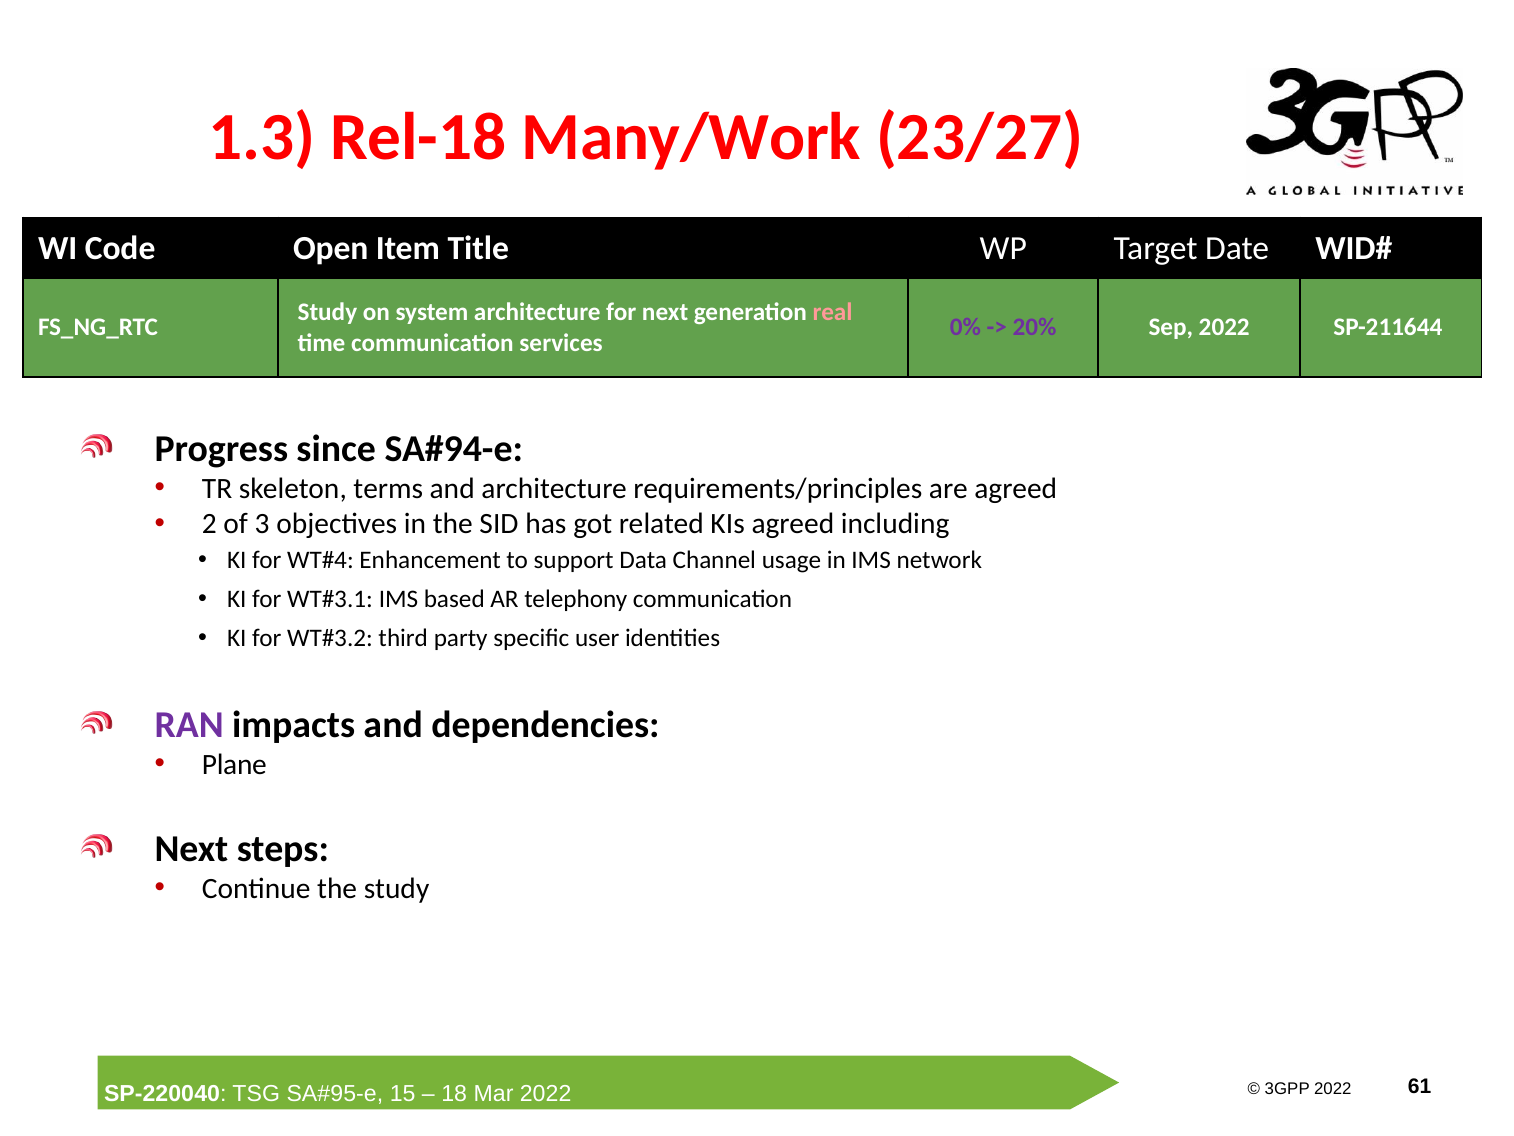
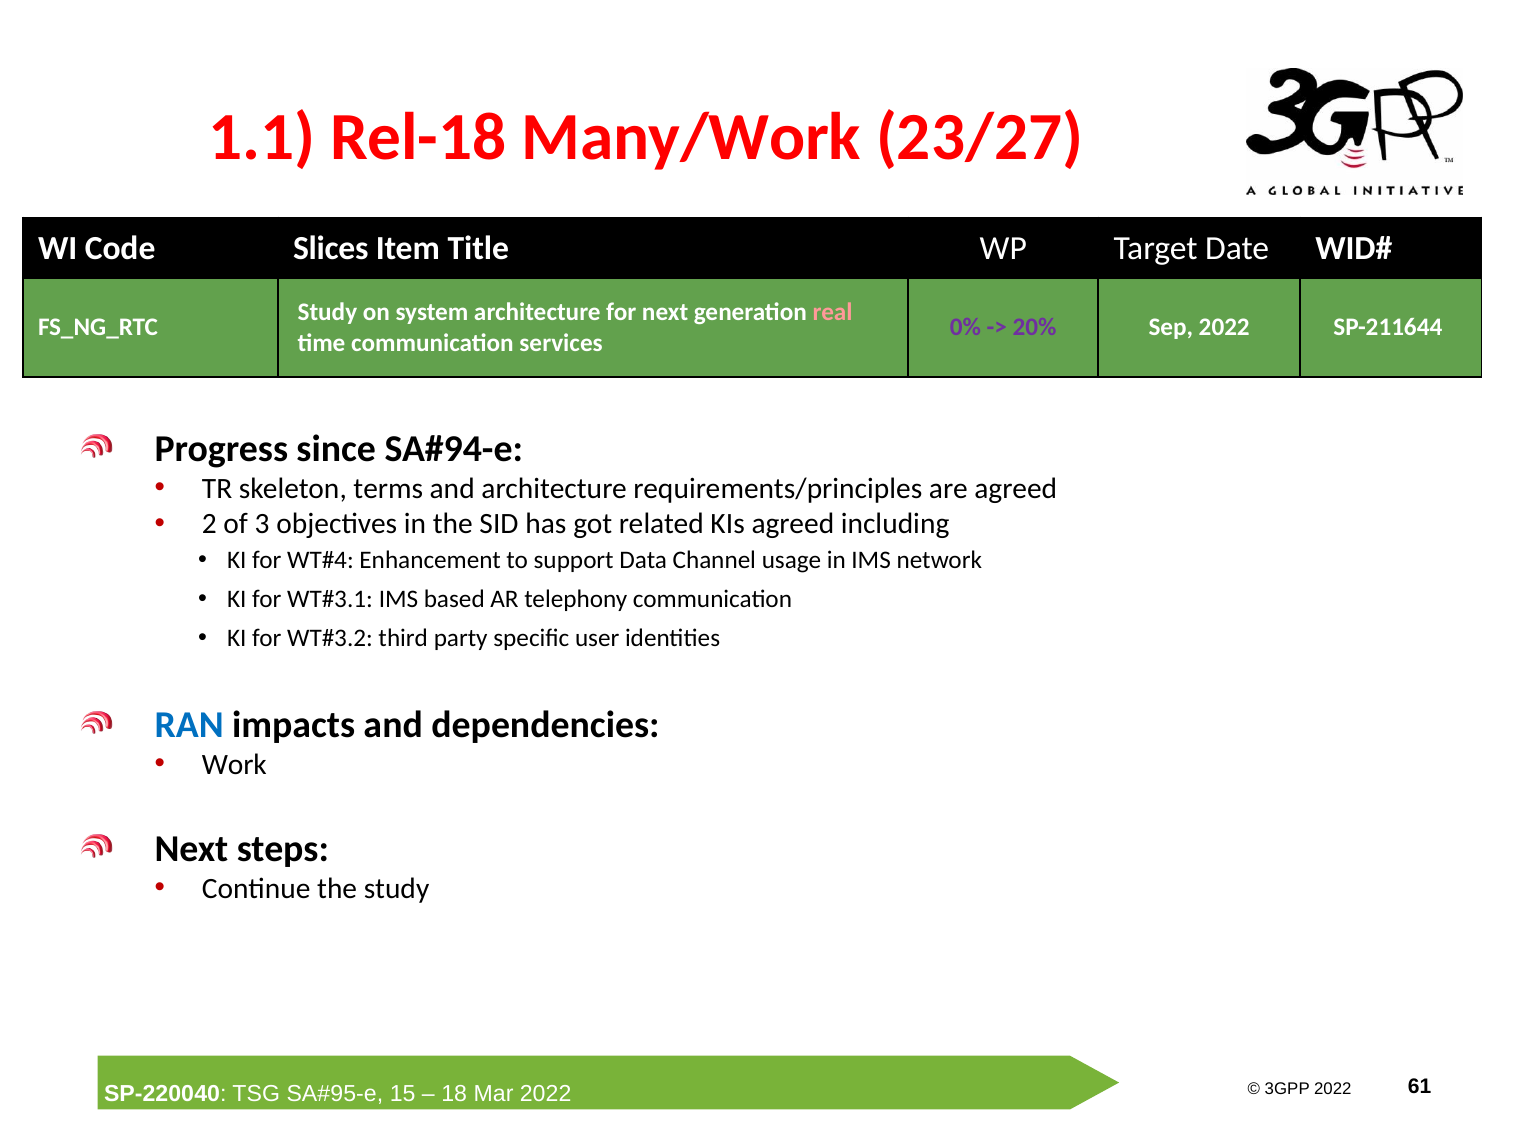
1.3: 1.3 -> 1.1 (262, 137)
Open: Open -> Slices (331, 248)
RAN colour: purple -> blue (189, 725)
Plane: Plane -> Work (234, 764)
